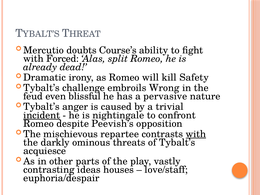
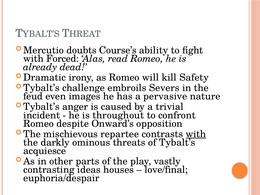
split: split -> read (118, 59)
Wrong: Wrong -> Severs (164, 88)
blissful: blissful -> images (85, 96)
incident underline: present -> none (42, 115)
nightingale: nightingale -> throughout (118, 115)
Peevish’s: Peevish’s -> Onward’s (113, 124)
love/staff: love/staff -> love/final (166, 170)
